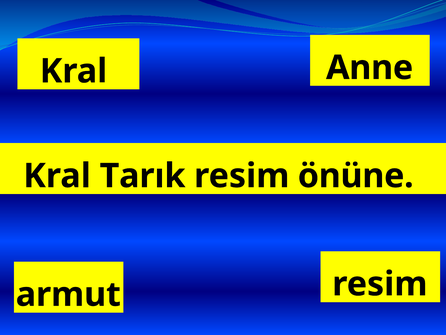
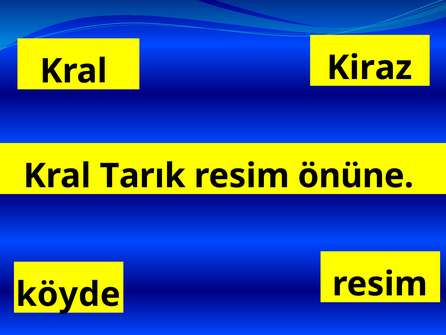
Anne: Anne -> Kiraz (369, 68)
armut: armut -> köyde (68, 294)
